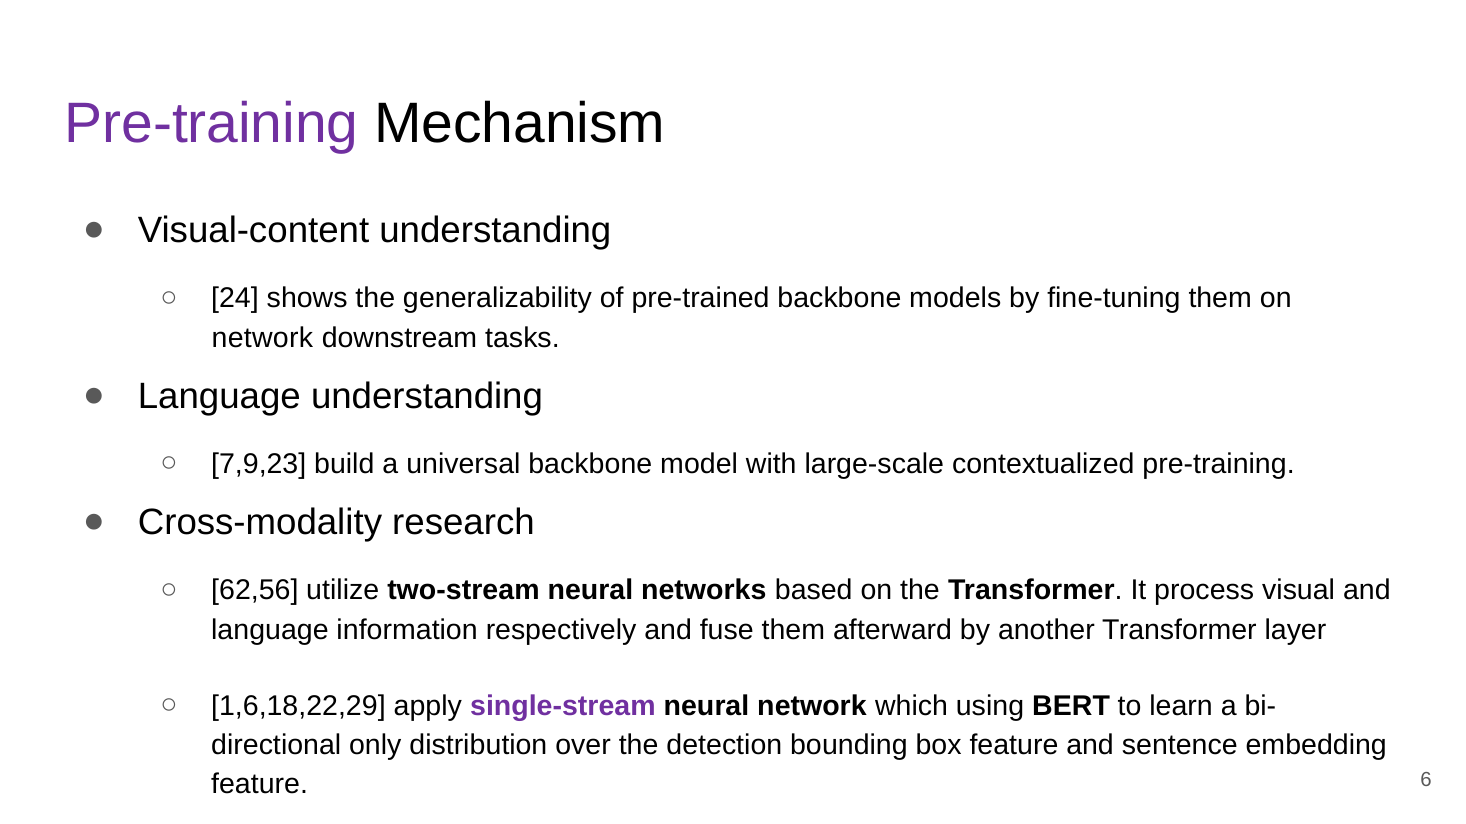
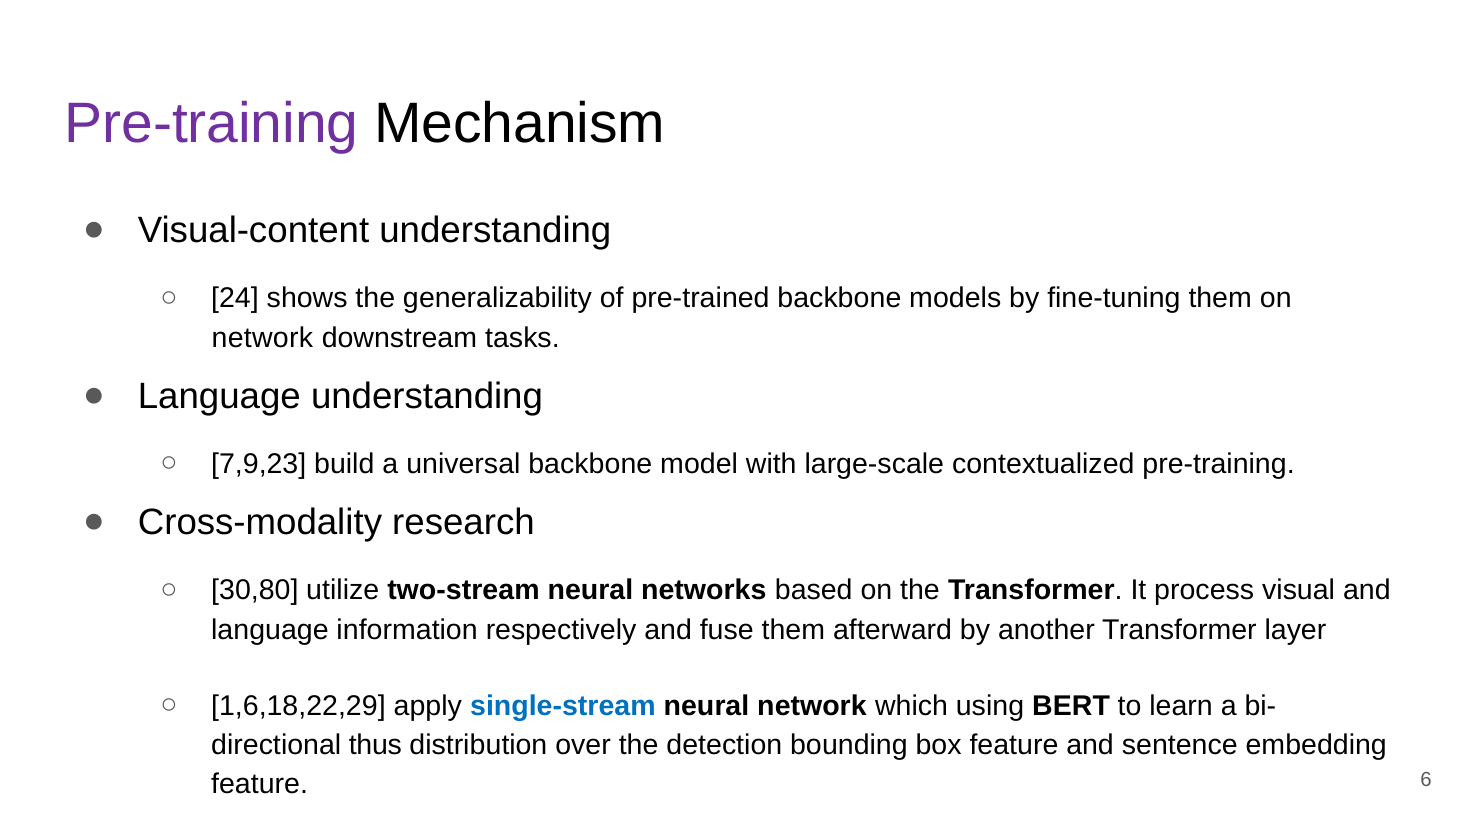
62,56: 62,56 -> 30,80 (255, 591)
single-stream colour: purple -> blue (563, 706)
only: only -> thus (375, 745)
